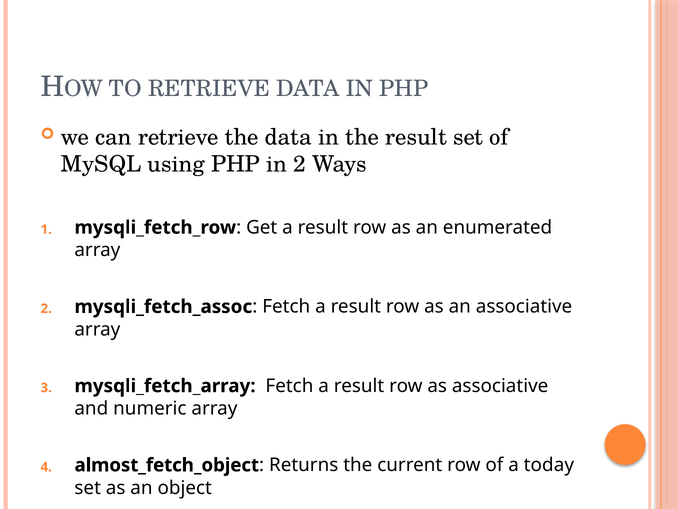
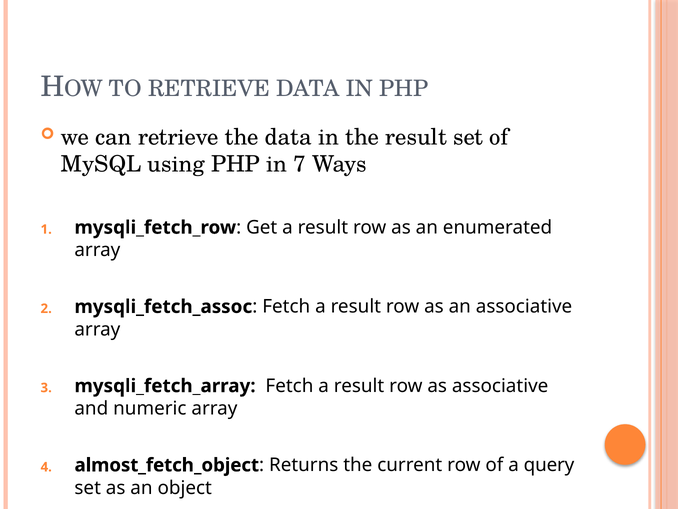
in 2: 2 -> 7 (300, 164)
today: today -> query (549, 465)
